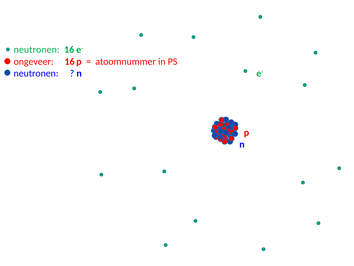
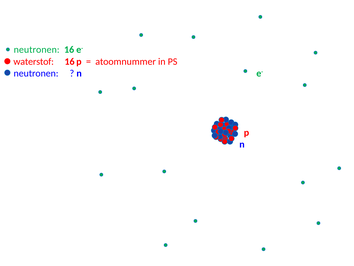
ongeveer: ongeveer -> waterstof (34, 61)
